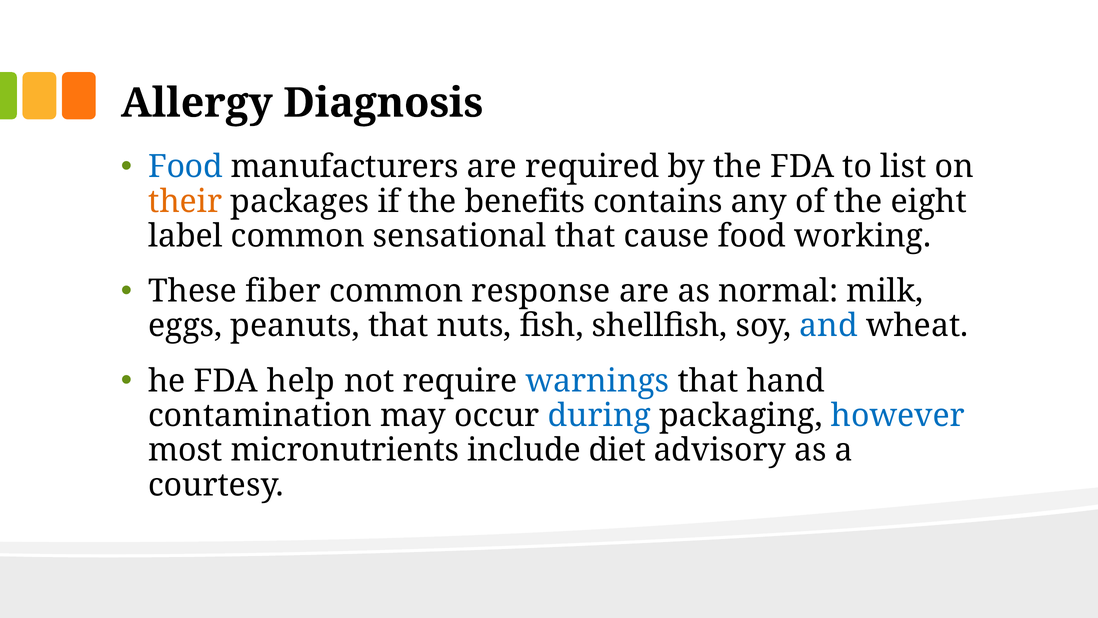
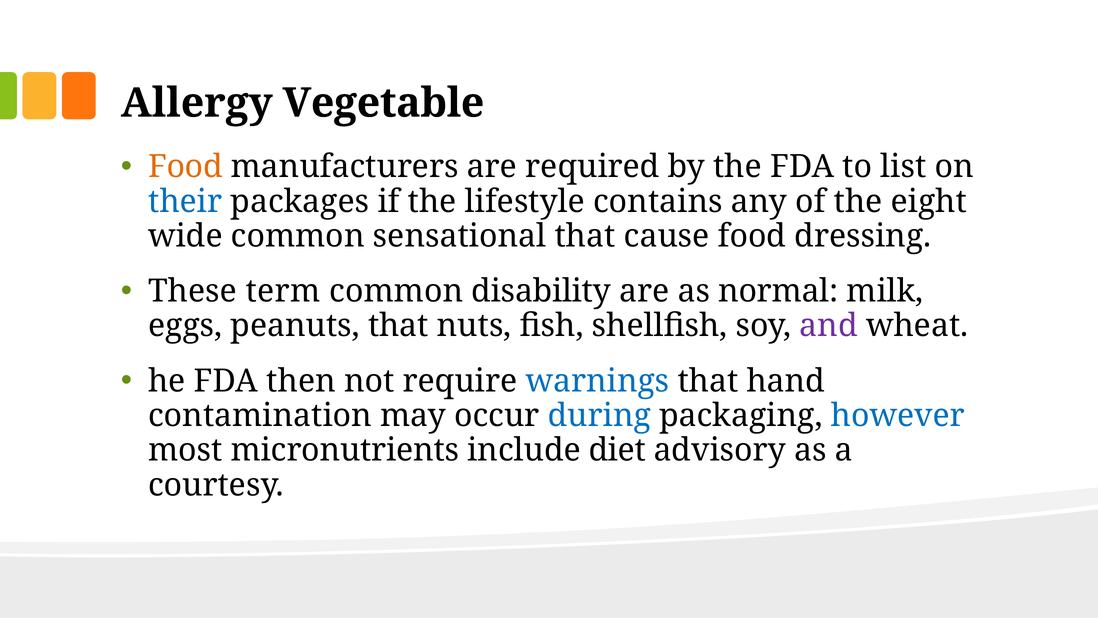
Diagnosis: Diagnosis -> Vegetable (383, 103)
Food colour: blue -> orange (186, 167)
their colour: orange -> blue (185, 201)
benefits: benefits -> lifestyle (525, 201)
label: label -> wide (185, 236)
working: working -> dressing (863, 236)
fiber: fiber -> term (283, 291)
response: response -> disability (541, 291)
and colour: blue -> purple (829, 326)
help: help -> then (301, 381)
